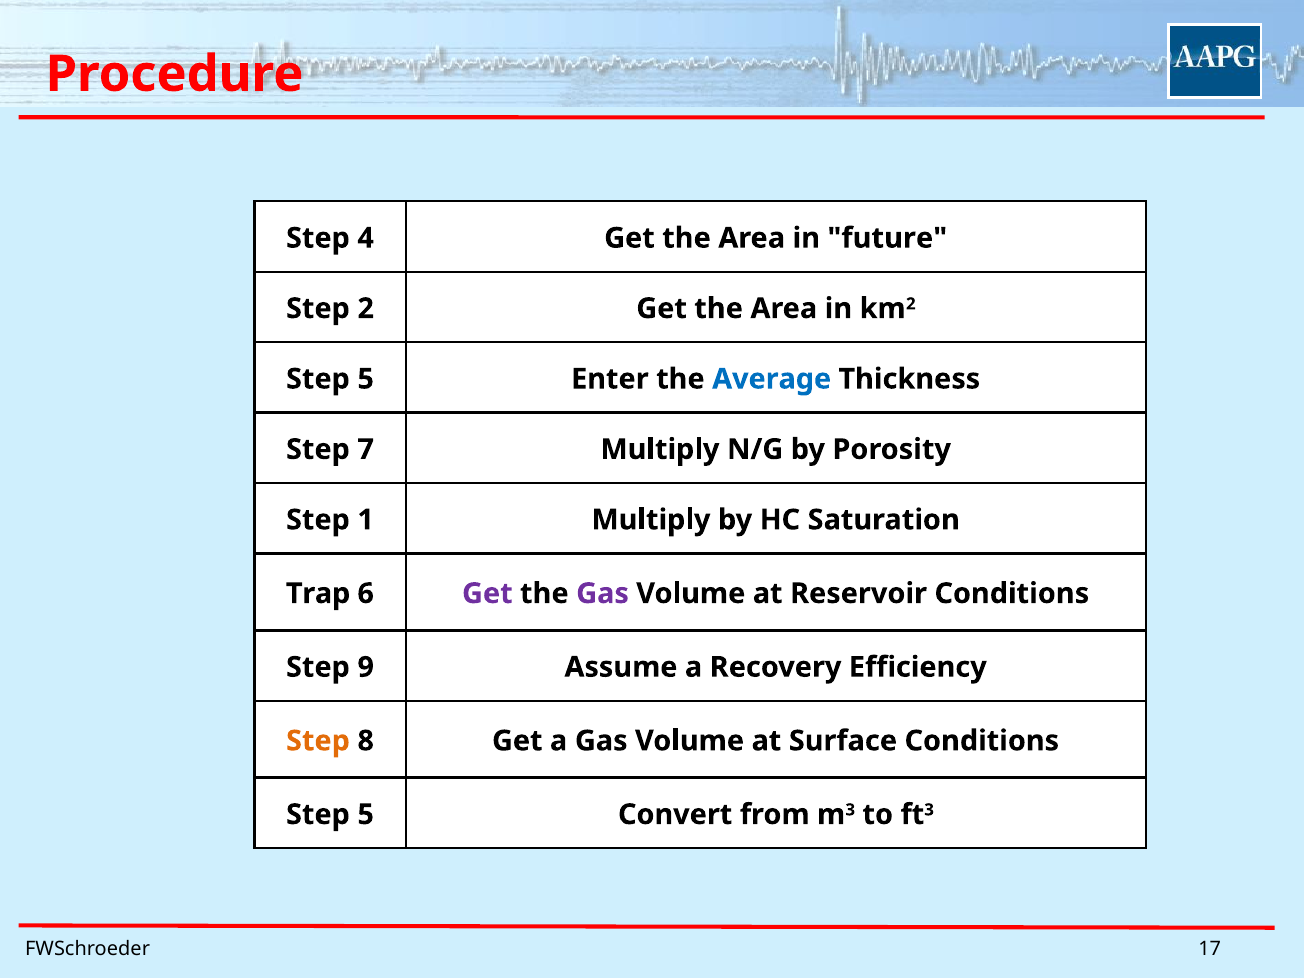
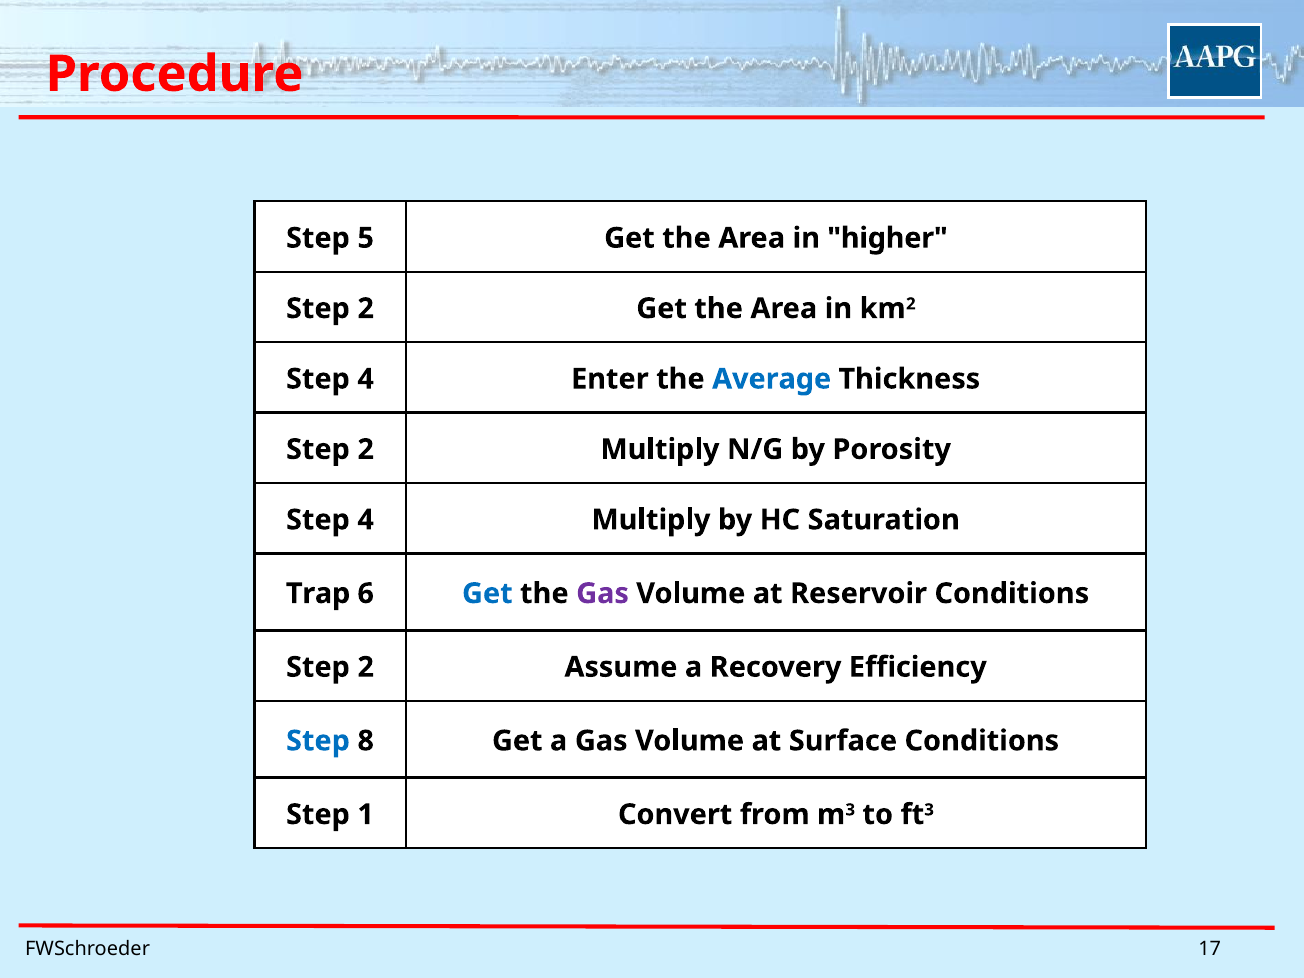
4: 4 -> 5 (366, 238)
future: future -> higher (887, 238)
5: 5 -> 4 (366, 379)
7: 7 -> 2 (366, 449)
1: 1 -> 4 (366, 520)
Get colour: purple -> blue (487, 594)
9: 9 -> 2 (366, 667)
Step colour: orange -> blue (318, 741)
5: 5 -> 1 (366, 815)
